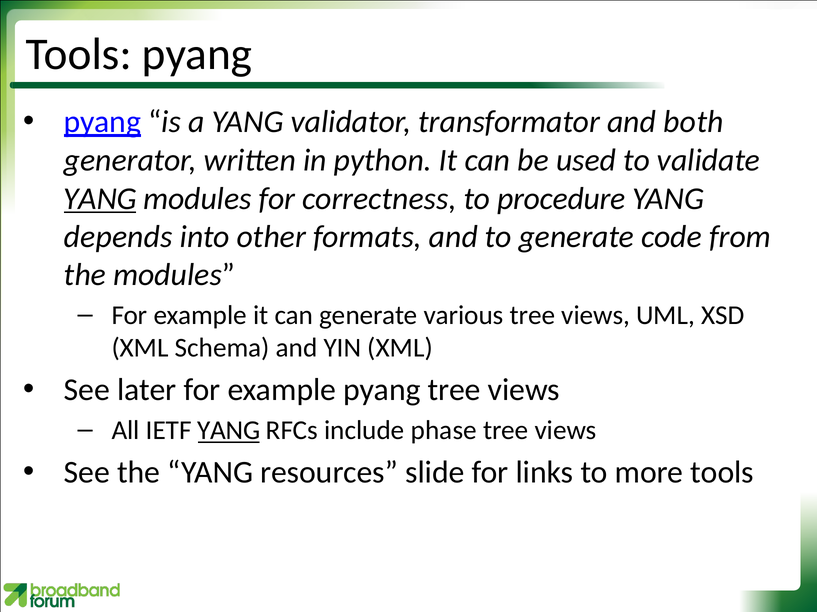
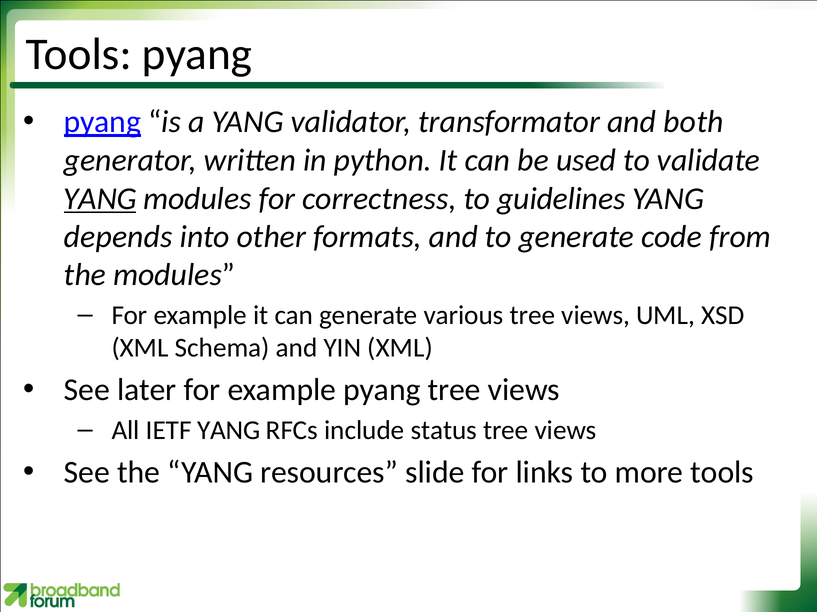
procedure: procedure -> guidelines (561, 199)
YANG underline: present -> none (229, 431)
phase: phase -> status (444, 431)
